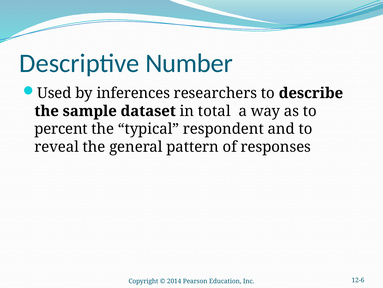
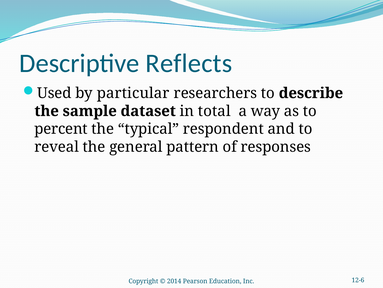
Number: Number -> Reflects (189, 63)
inferences: inferences -> particular (133, 93)
